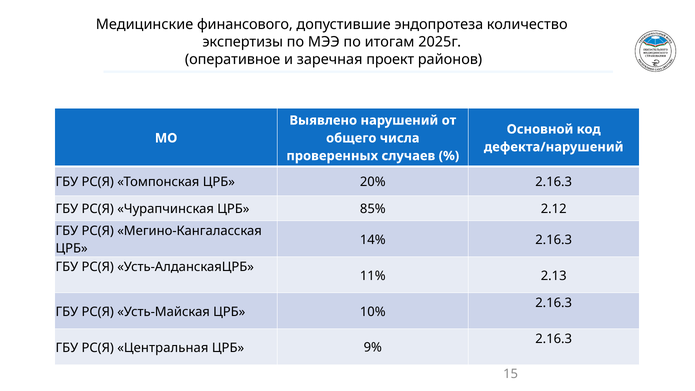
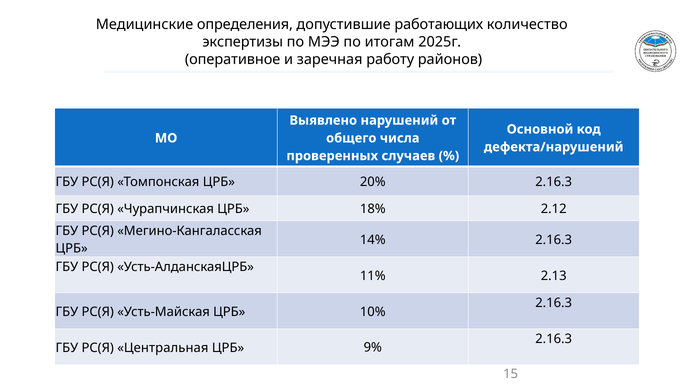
финансового: финансового -> определения (245, 24)
эндопротеза: эндопротеза -> работающих (439, 24)
проект: проект -> работу (390, 59)
85%: 85% -> 18% (373, 209)
